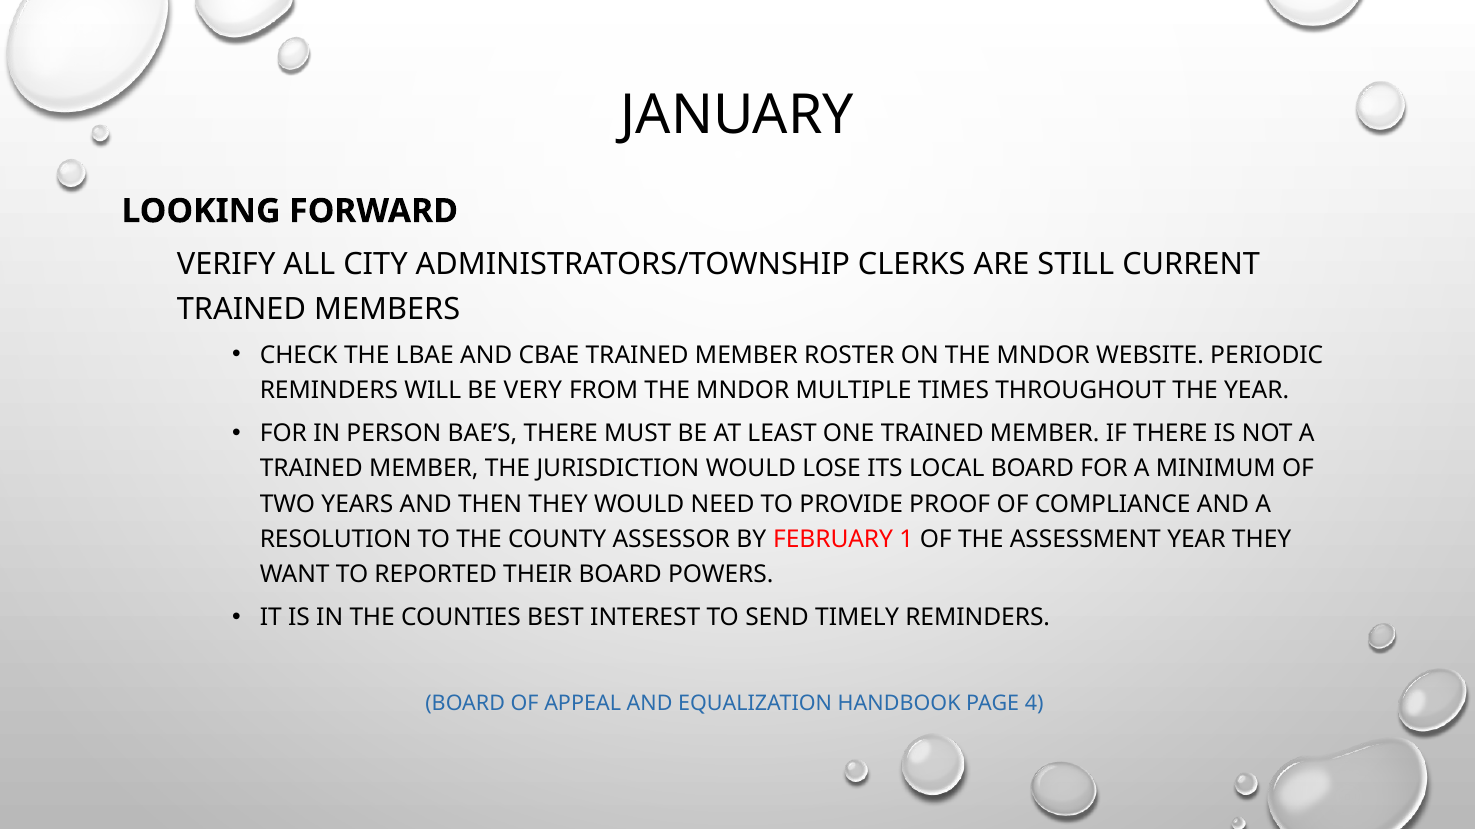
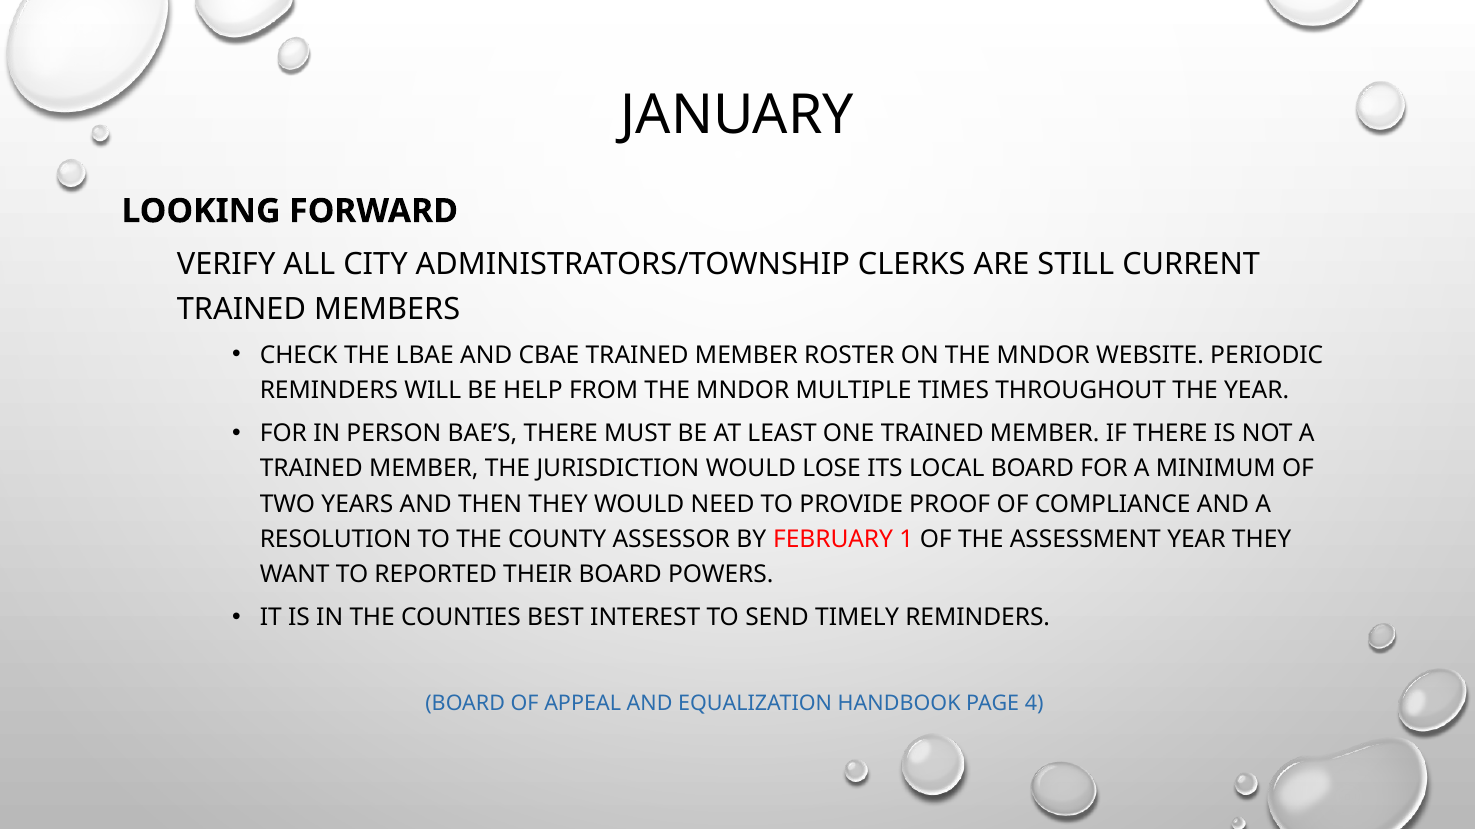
VERY: VERY -> HELP (533, 391)
